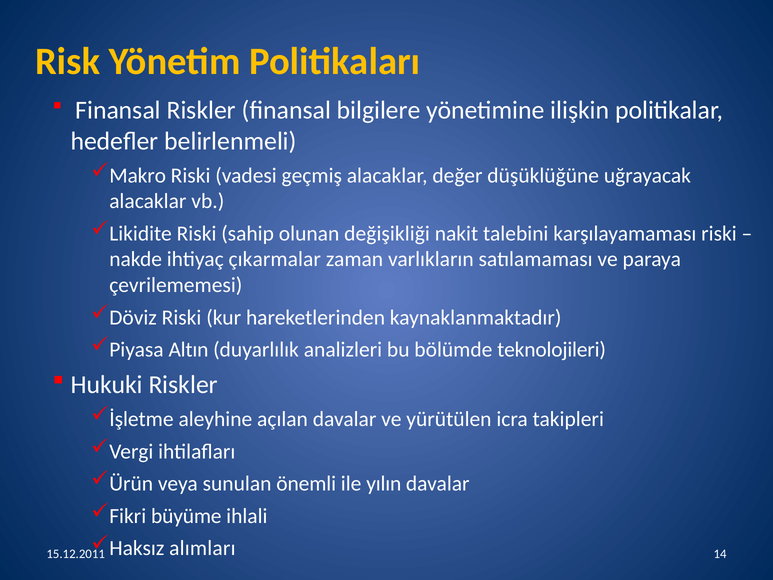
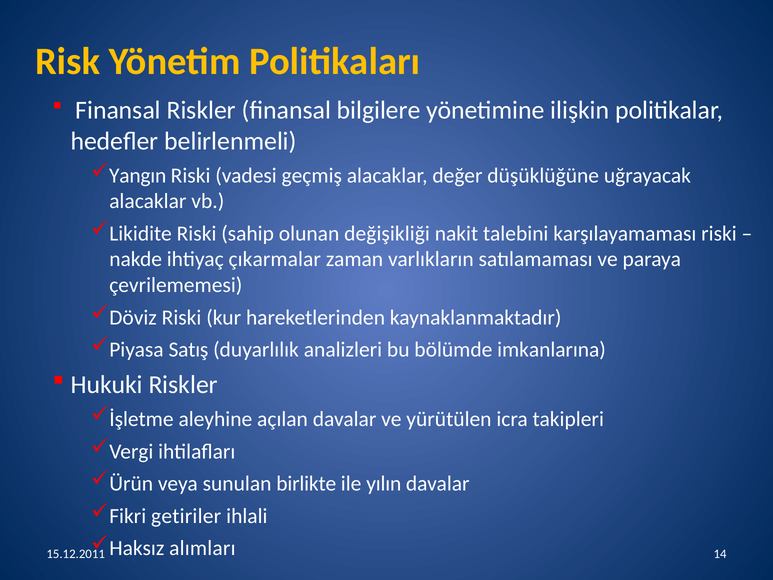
Makro: Makro -> Yangın (138, 176)
Altın: Altın -> Satış (188, 350)
teknolojileri: teknolojileri -> imkanlarına (552, 350)
önemli: önemli -> birlikte (306, 484)
büyüme: büyüme -> getiriler (186, 516)
